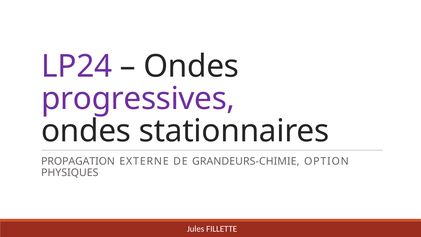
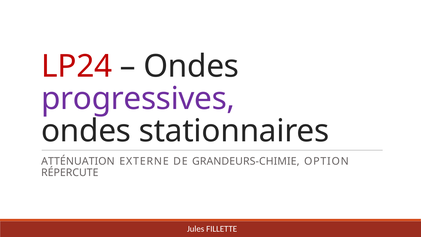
LP24 colour: purple -> red (77, 66)
PROPAGATION: PROPAGATION -> ATTÉNUATION (78, 161)
PHYSIQUES: PHYSIQUES -> RÉPERCUTE (70, 172)
